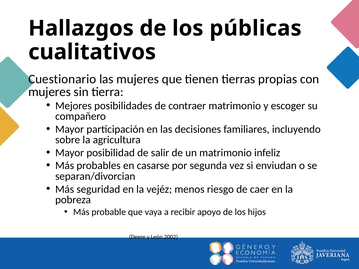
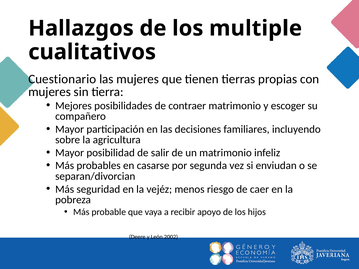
públicas: públicas -> multiple (256, 28)
